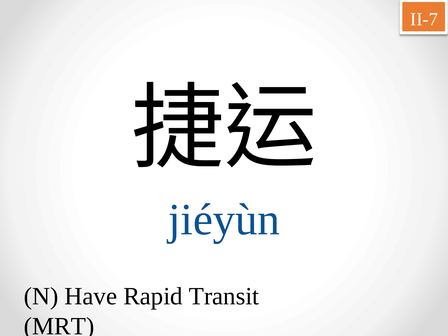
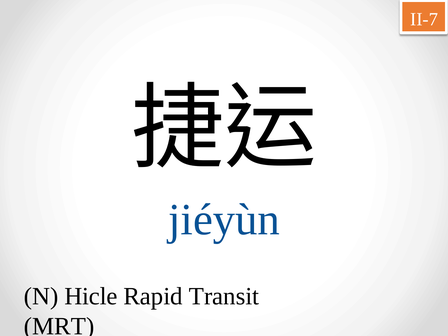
Have: Have -> Hicle (91, 296)
